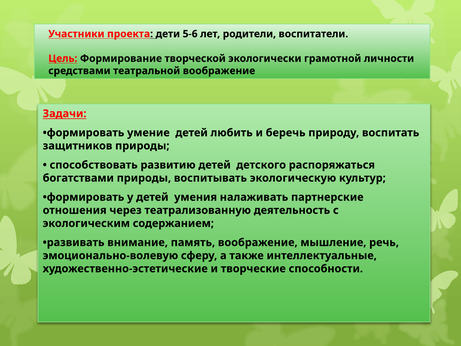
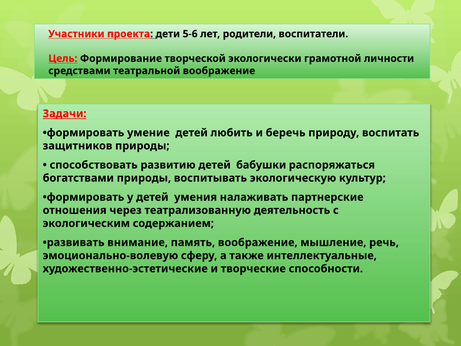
детского: детского -> бабушки (261, 165)
